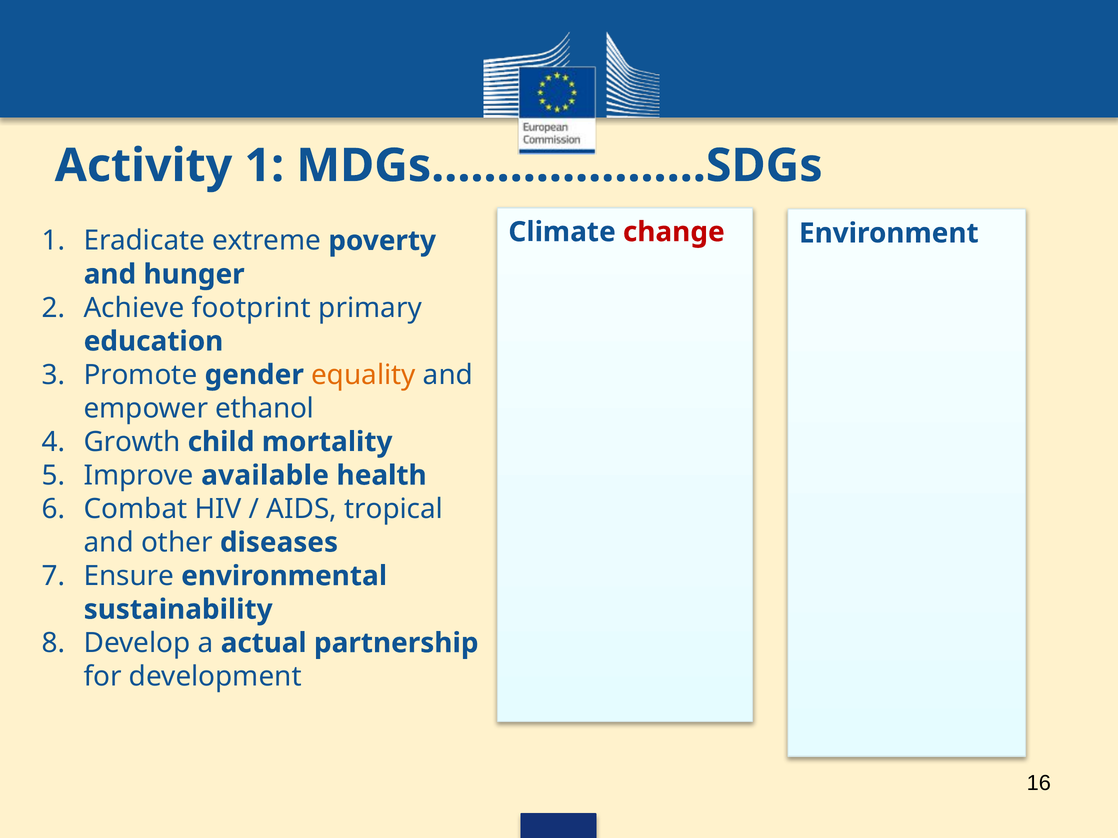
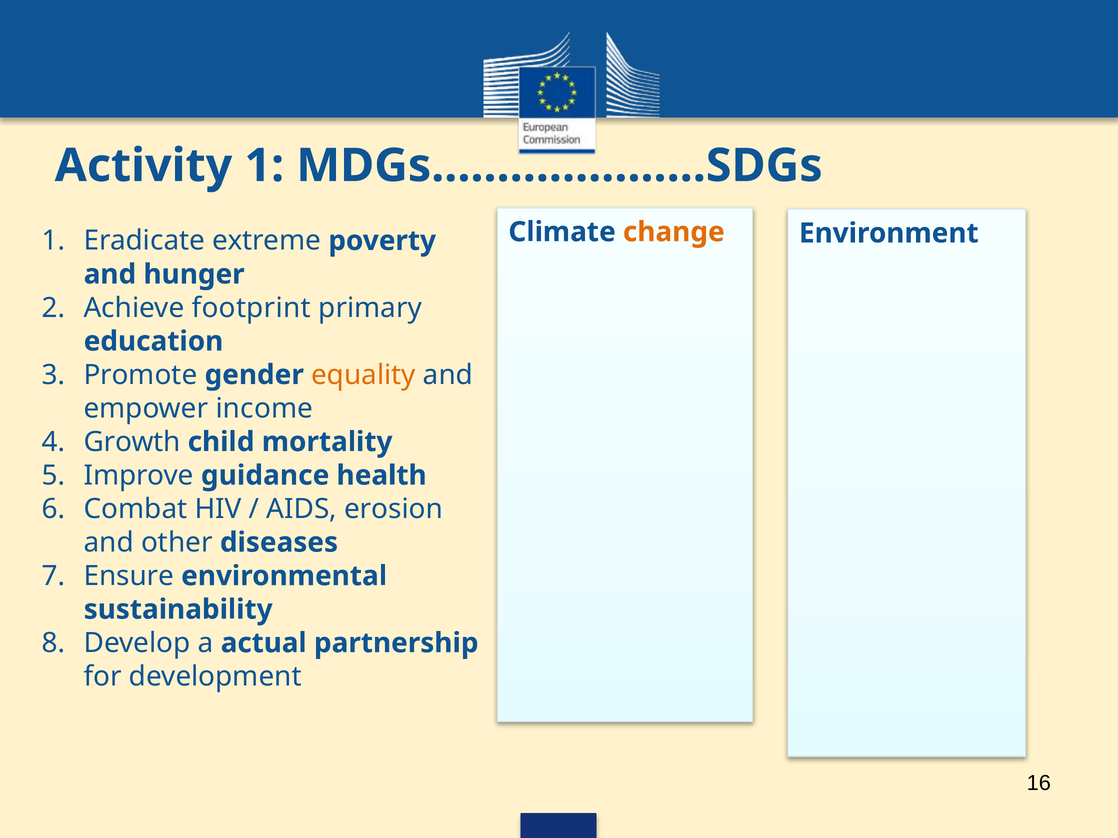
change colour: red -> orange (674, 232)
ethanol: ethanol -> income (264, 409)
available: available -> guidance (265, 476)
tropical: tropical -> erosion (394, 509)
